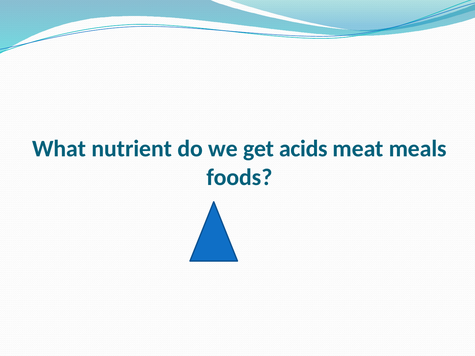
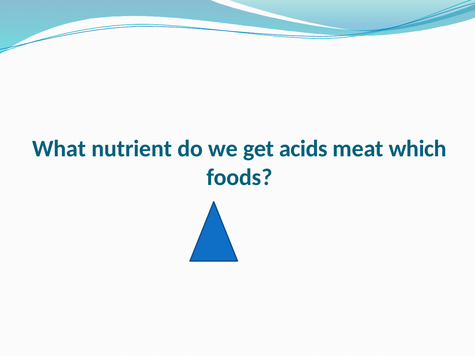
meals: meals -> which (418, 149)
